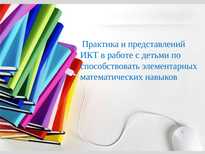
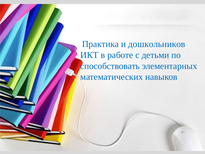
представлений: представлений -> дошкольников (157, 44)
